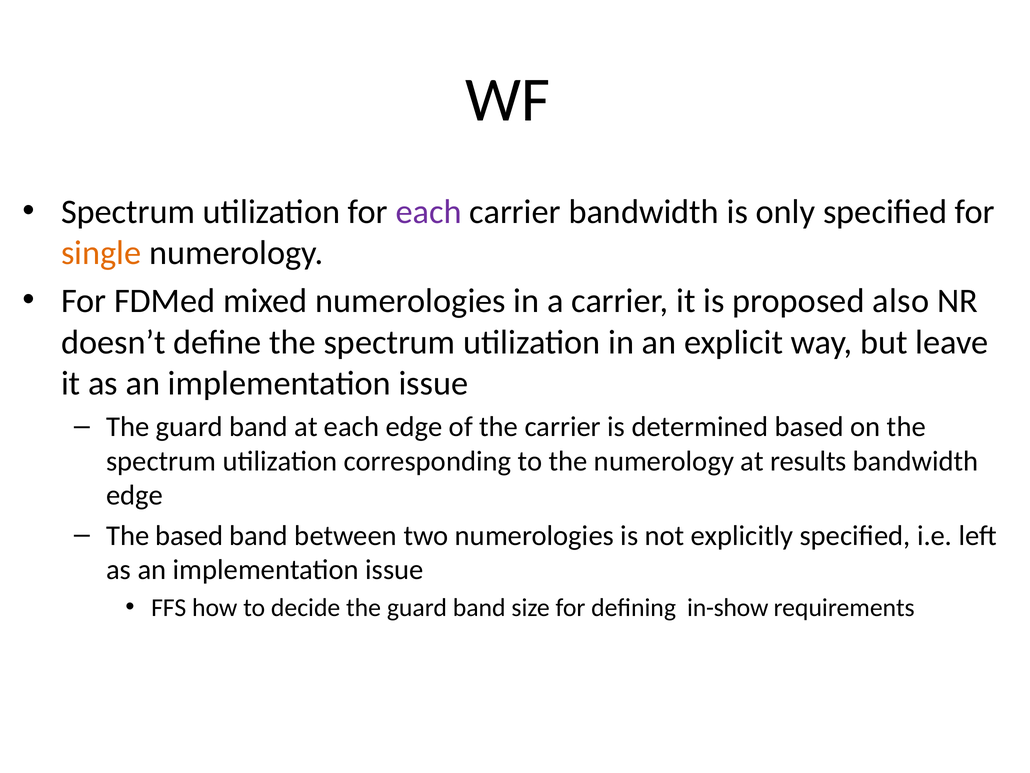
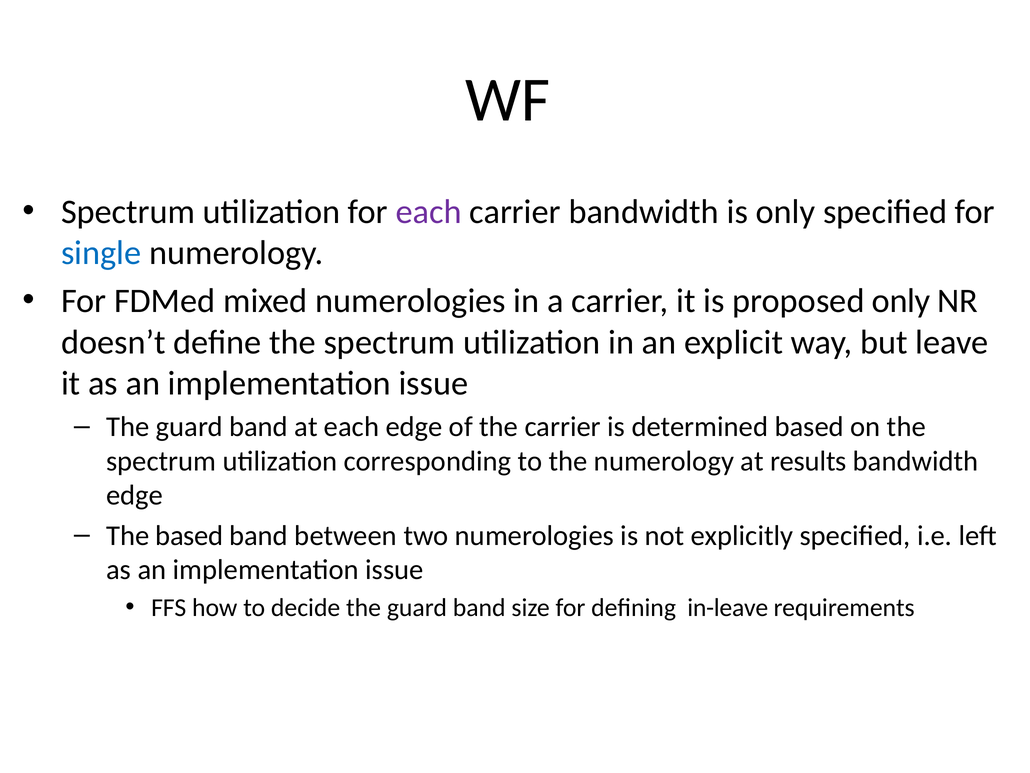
single colour: orange -> blue (101, 253)
proposed also: also -> only (901, 301)
in-show: in-show -> in-leave (728, 607)
